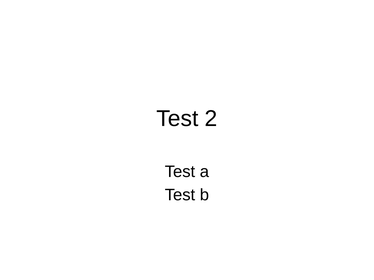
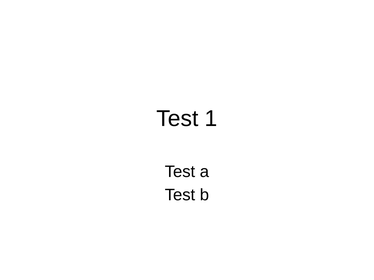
2: 2 -> 1 (211, 119)
